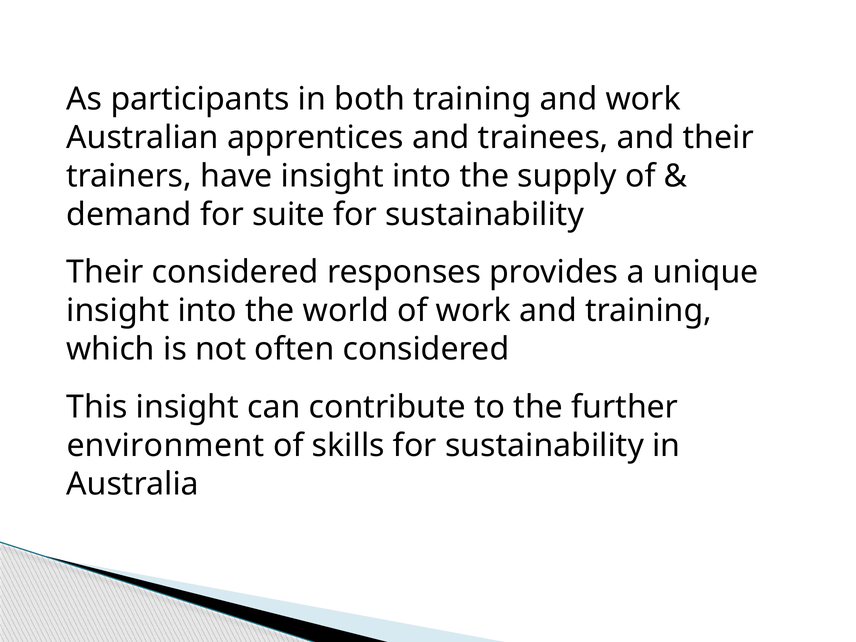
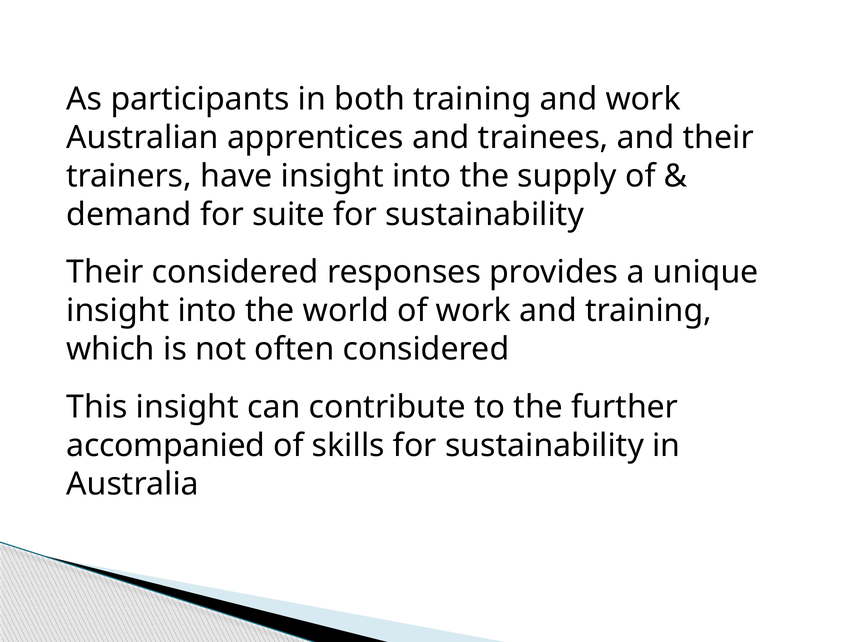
environment: environment -> accompanied (166, 445)
